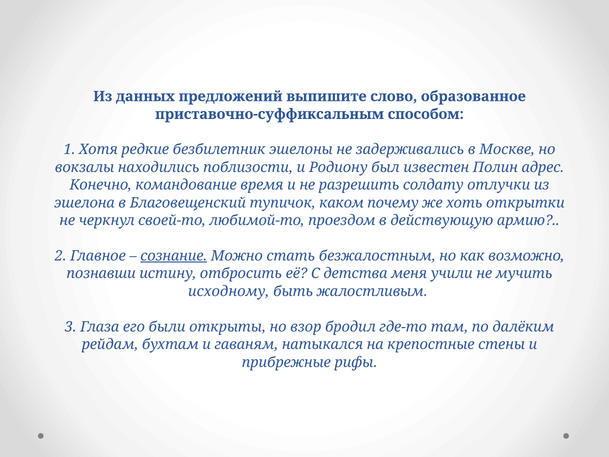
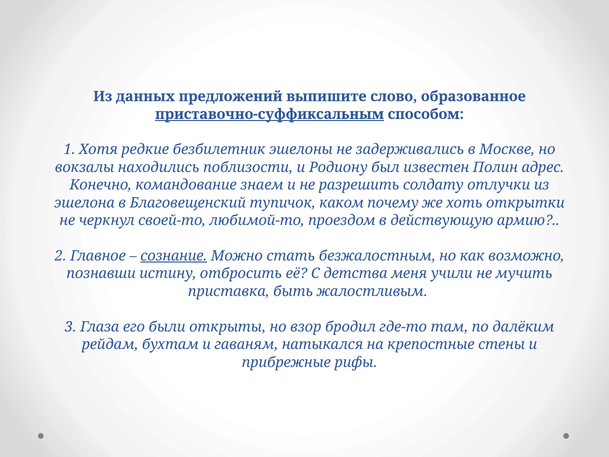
приставочно-суффиксальным underline: none -> present (270, 114)
время: время -> знаем (262, 185)
исходному: исходному -> приставка (229, 291)
